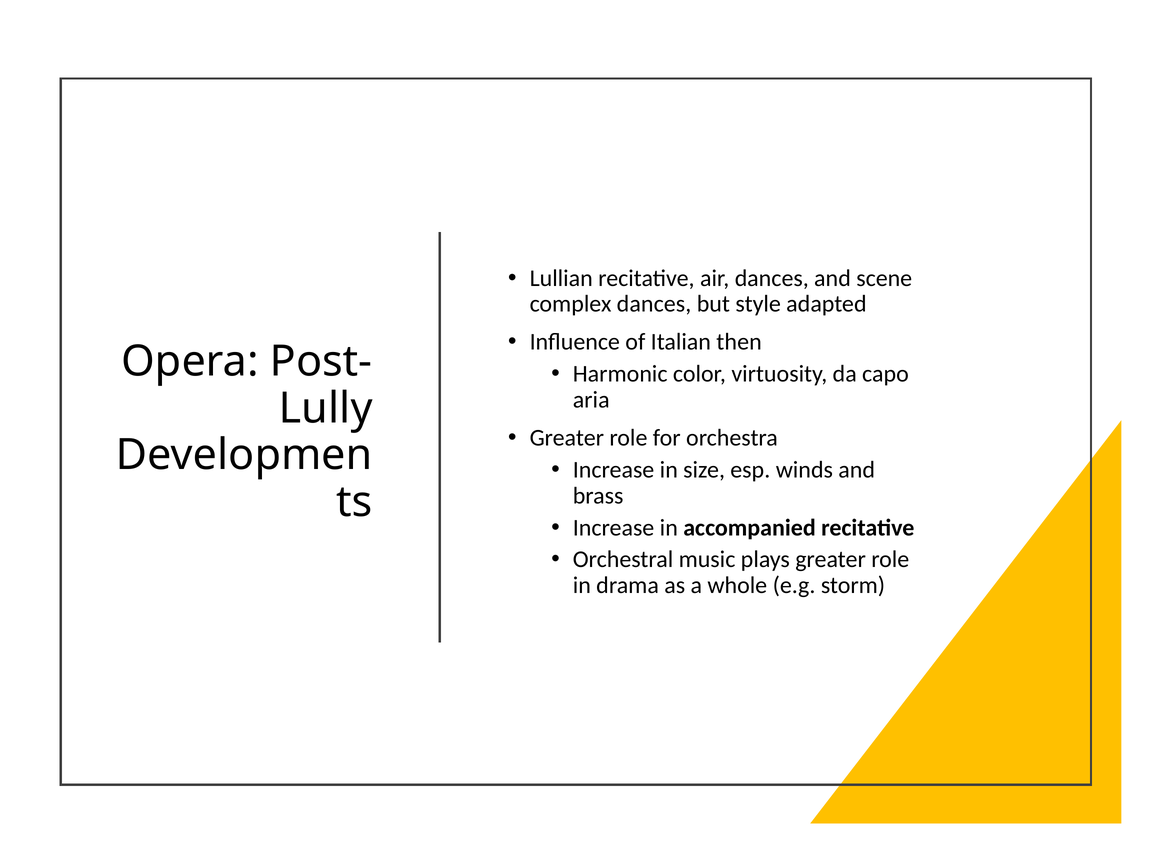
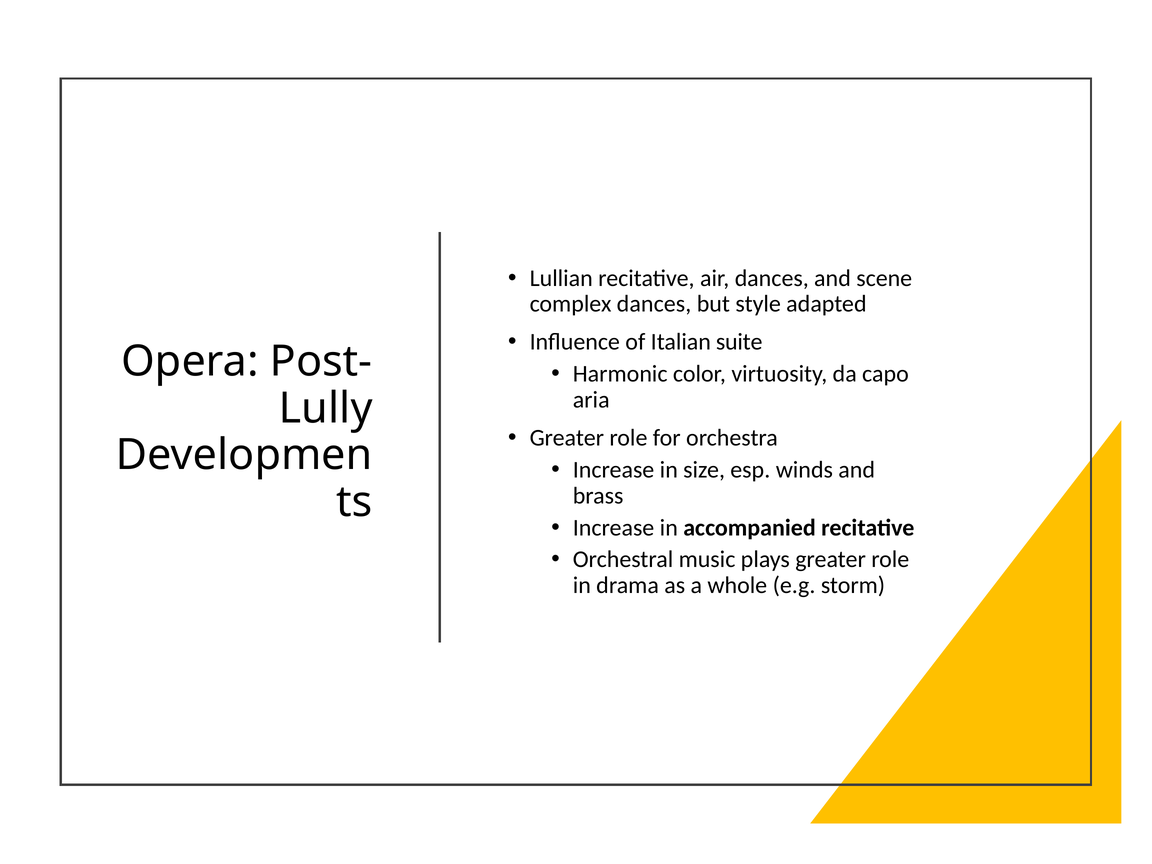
then: then -> suite (739, 342)
